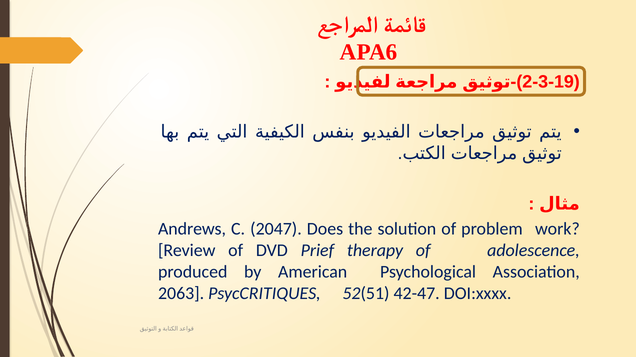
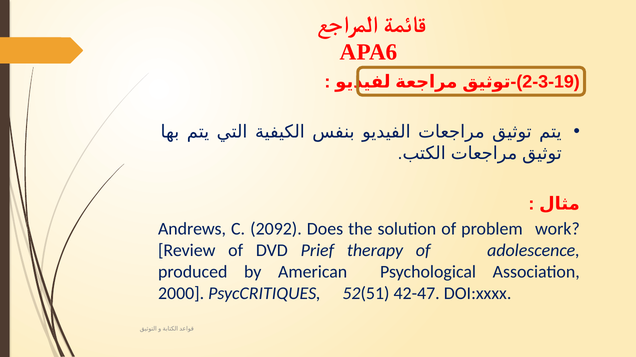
2047: 2047 -> 2092 (276, 229)
2063: 2063 -> 2000 (181, 294)
